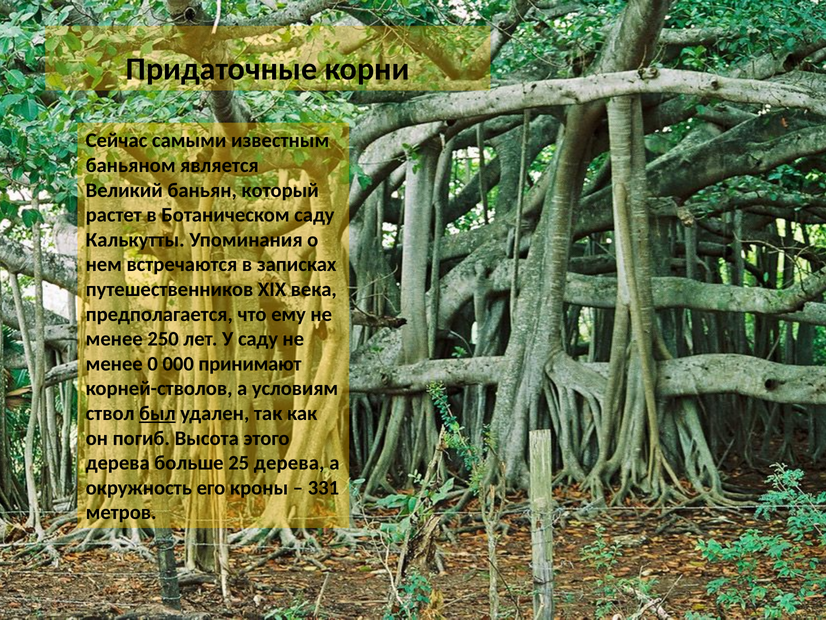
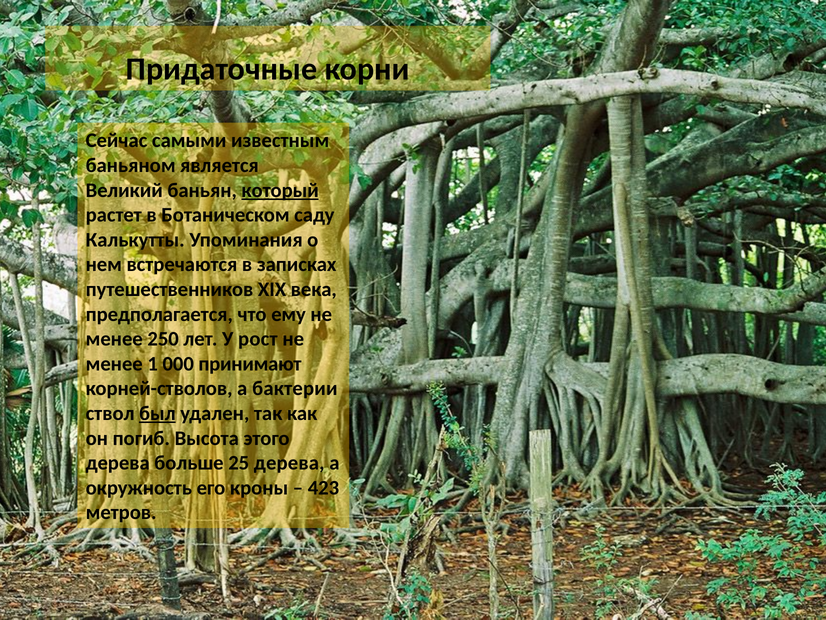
который underline: none -> present (280, 190)
У саду: саду -> рост (258, 339)
0: 0 -> 1 (153, 364)
условиям: условиям -> бактерии (295, 388)
331: 331 -> 423 (323, 487)
